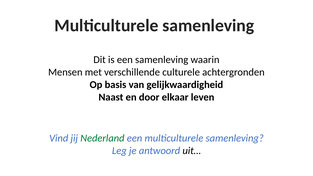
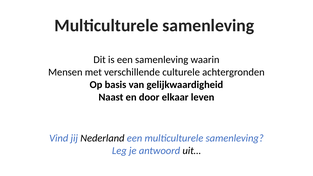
Nederland colour: green -> black (102, 138)
